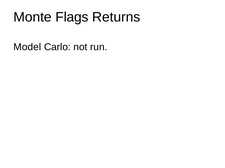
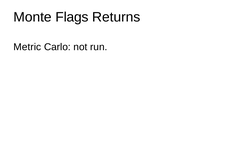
Model: Model -> Metric (27, 47)
